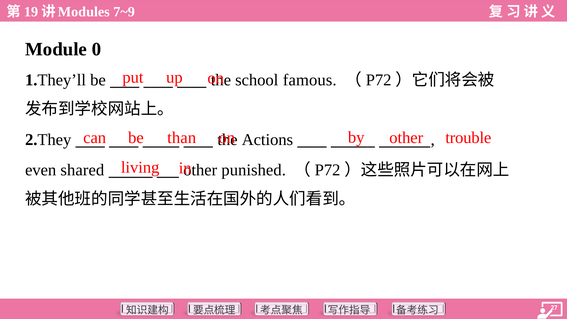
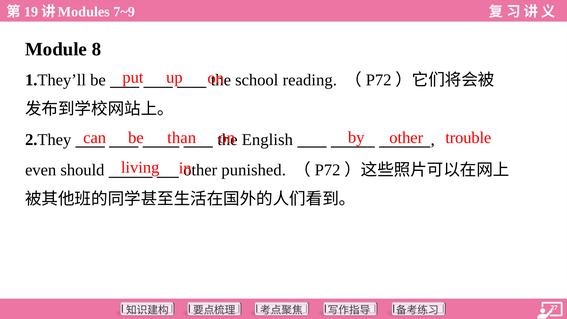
0: 0 -> 8 (97, 49)
famous: famous -> reading (310, 80)
Actions: Actions -> English (267, 140)
shared: shared -> should (82, 170)
